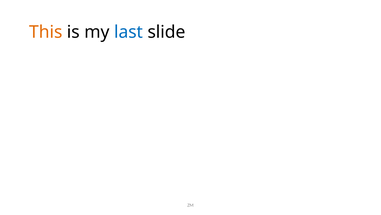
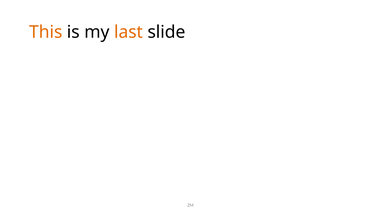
last colour: blue -> orange (129, 32)
